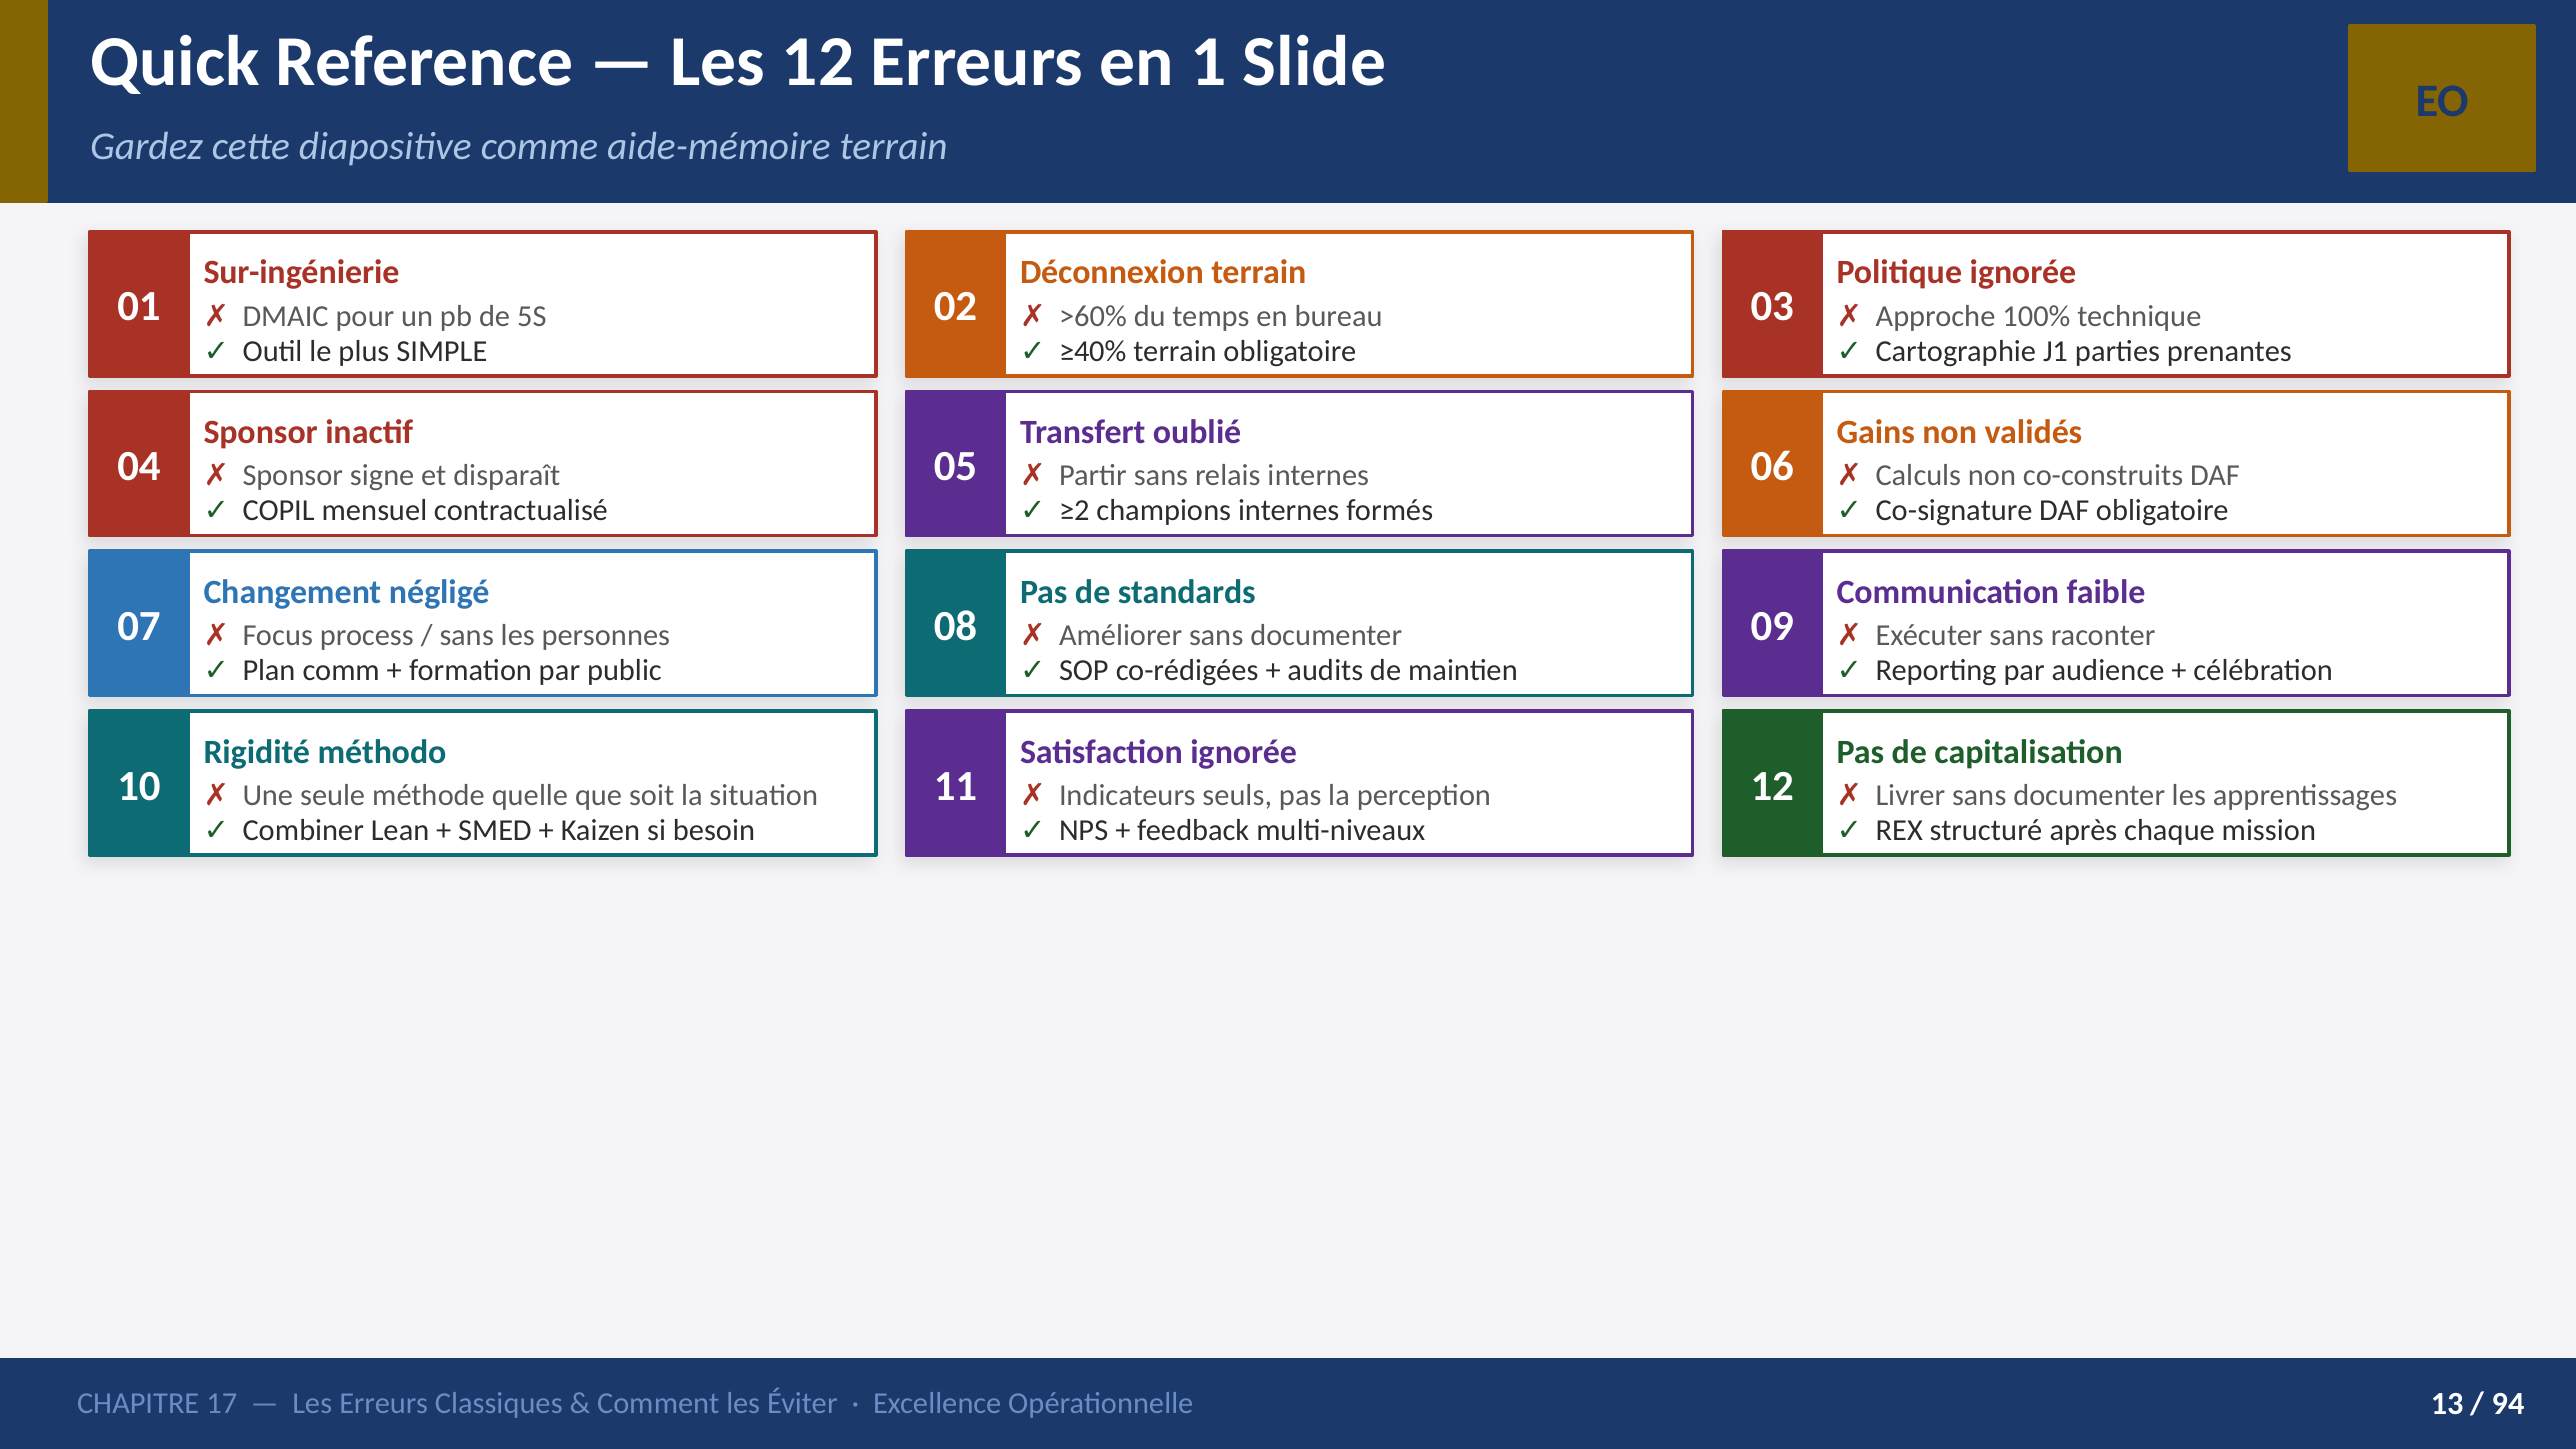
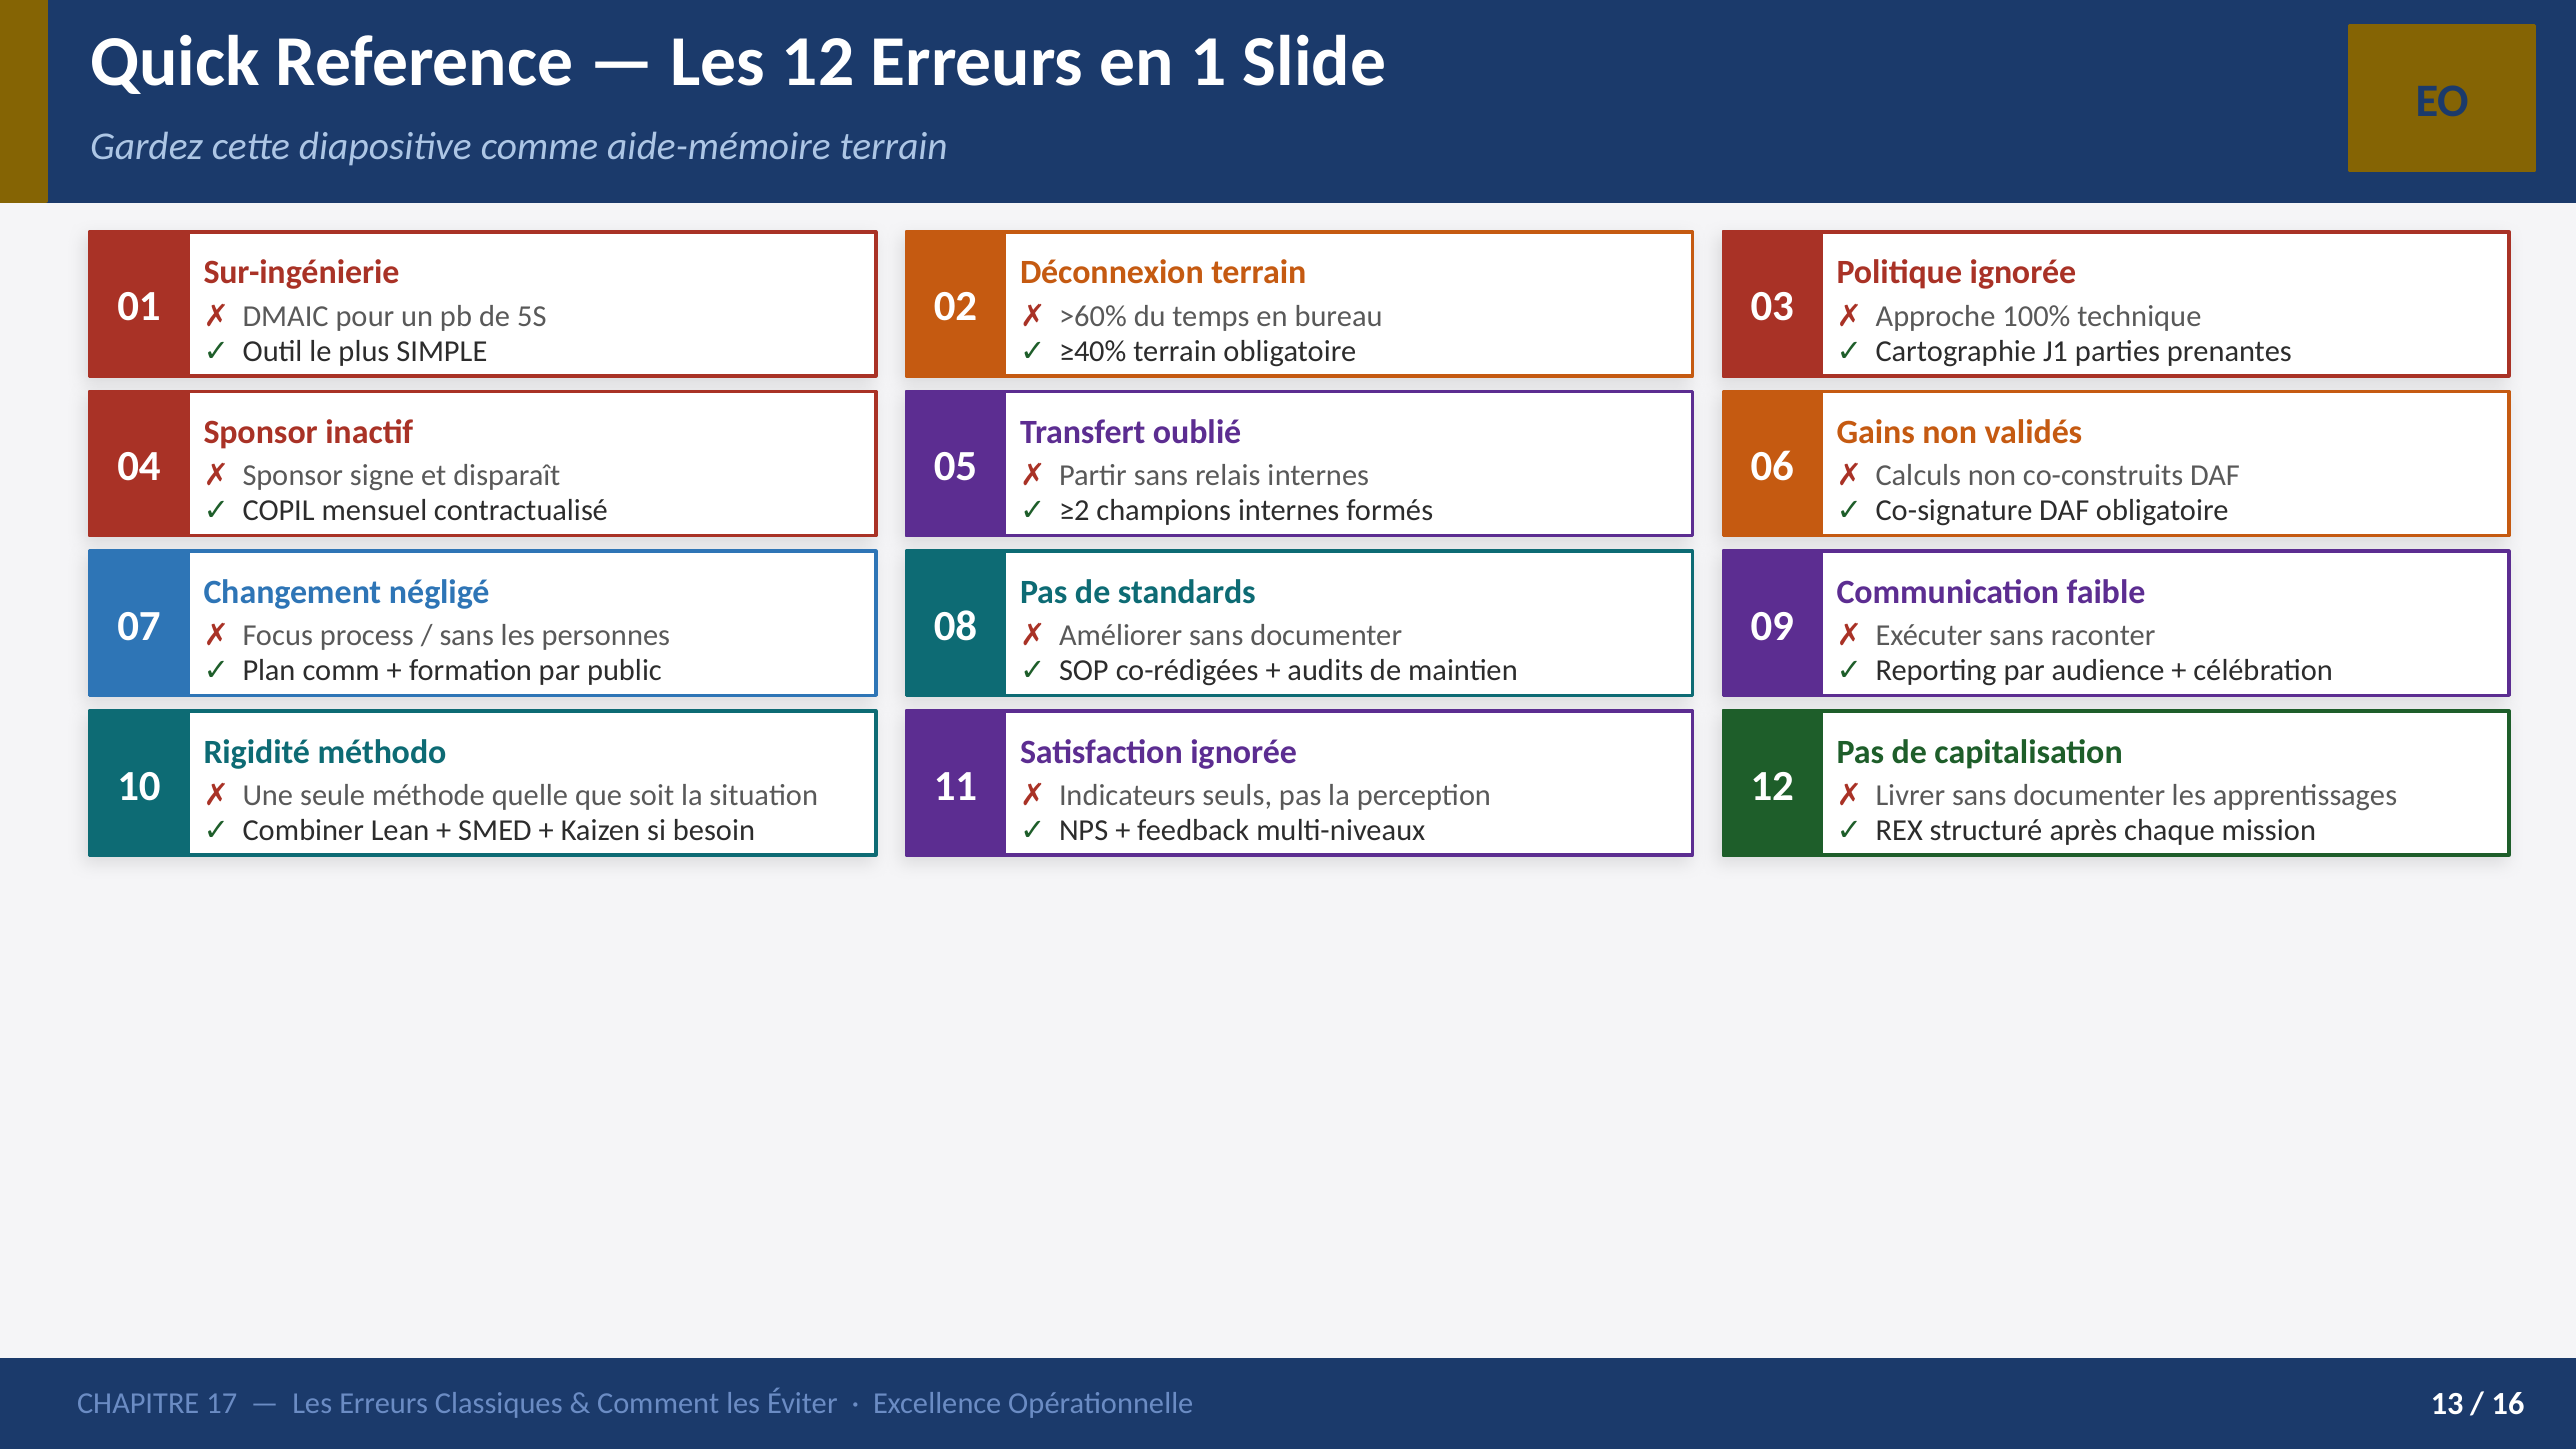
94: 94 -> 16 (2508, 1404)
